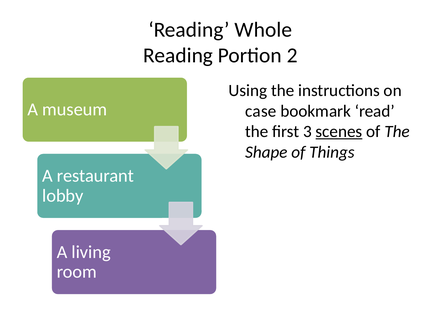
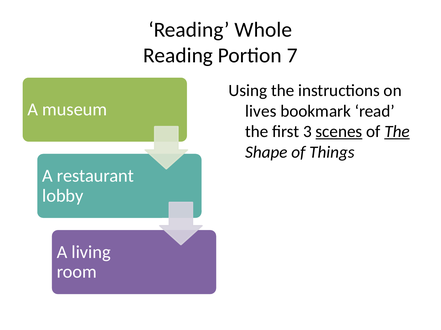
2: 2 -> 7 (292, 56)
case: case -> lives (261, 111)
The underline: none -> present (397, 132)
